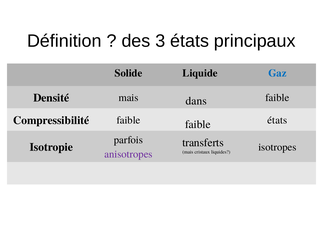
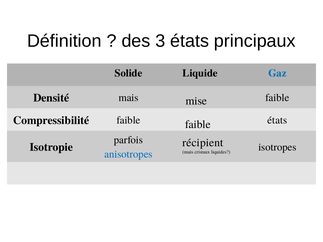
dans: dans -> mise (196, 101)
transferts: transferts -> récipient (203, 143)
anisotropes colour: purple -> blue (128, 154)
